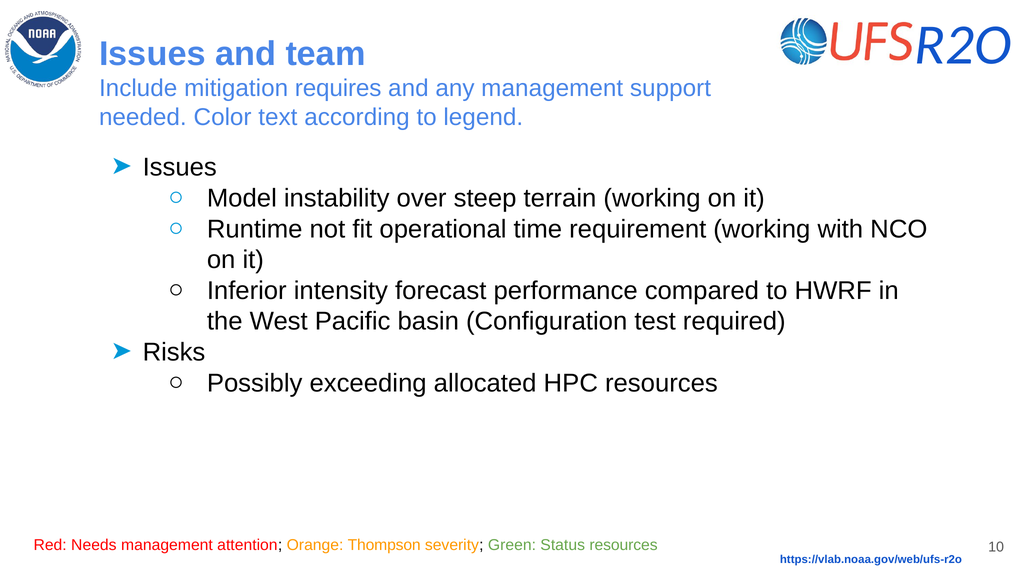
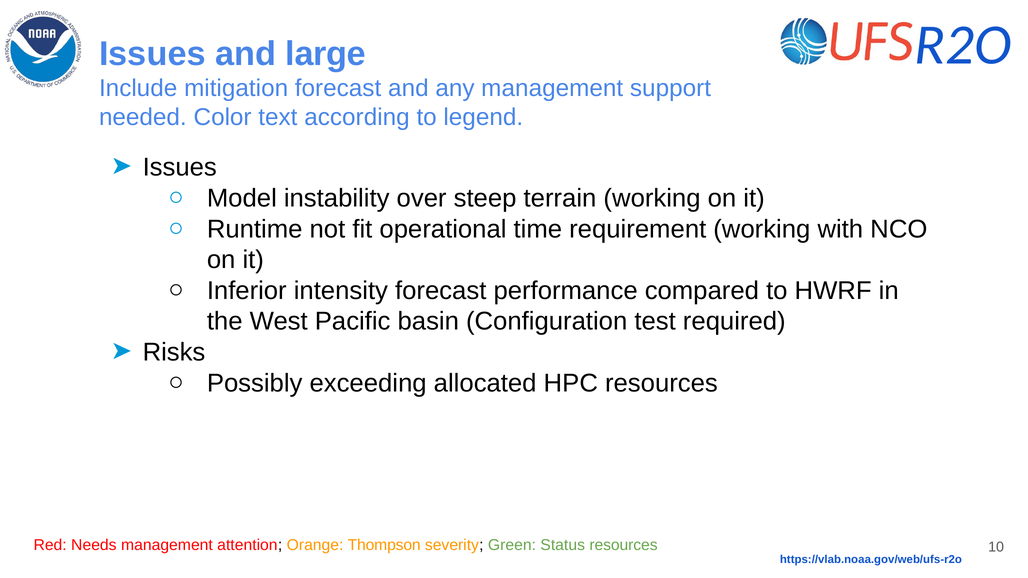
team: team -> large (326, 54)
mitigation requires: requires -> forecast (338, 88)
